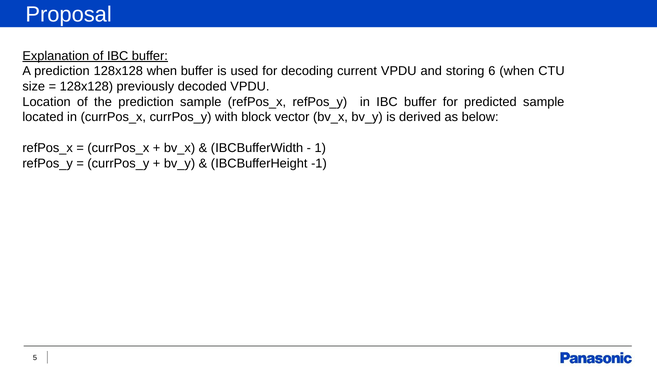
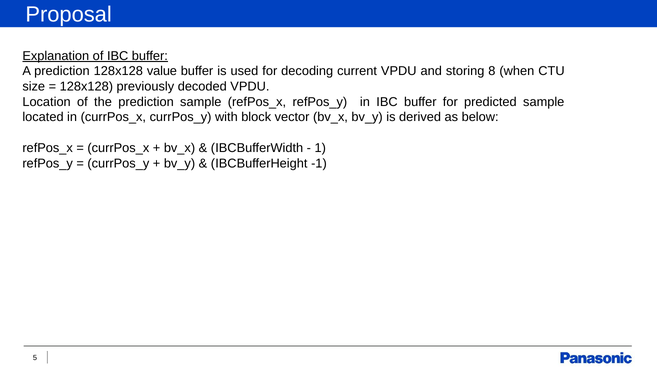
128x128 when: when -> value (162, 71)
6: 6 -> 8 (492, 71)
